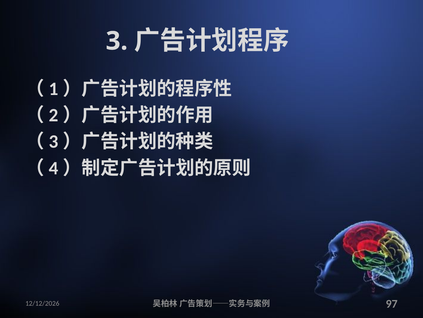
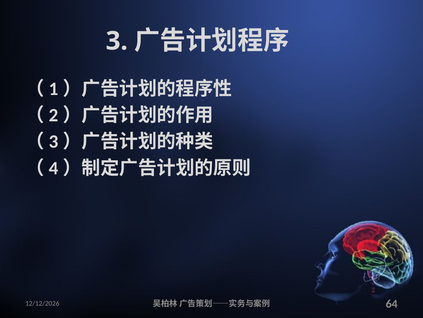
97: 97 -> 64 (392, 303)
